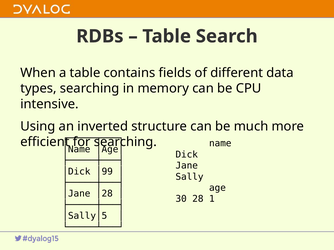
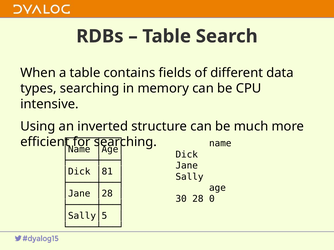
│99: │99 -> │81 (104, 172)
1: 1 -> 0 (212, 199)
